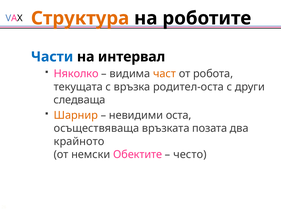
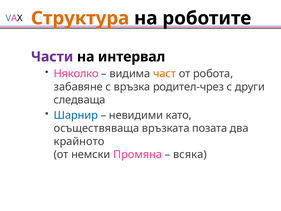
Части colour: blue -> purple (52, 57)
текущата: текущата -> забавяне (78, 87)
родител-оста: родител-оста -> родител-чрез (189, 87)
Шарнир colour: orange -> blue (76, 115)
оста: оста -> като (179, 115)
Обектите: Обектите -> Промяна (138, 154)
често: често -> всяка (190, 154)
